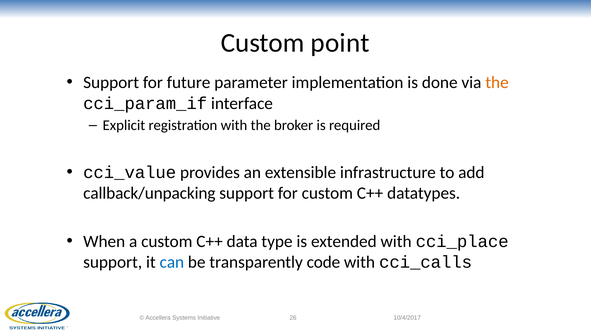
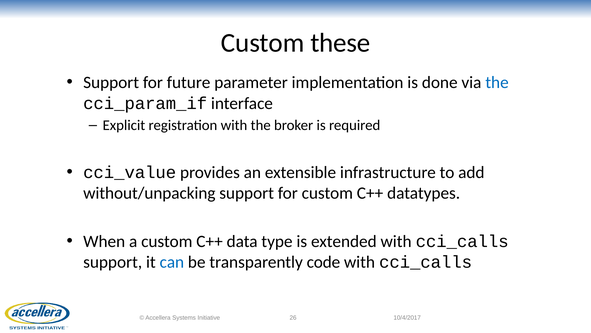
point: point -> these (340, 43)
the colour: orange -> blue (497, 82)
callback/unpacking: callback/unpacking -> without/unpacking (149, 193)
extended with cci_place: cci_place -> cci_calls (462, 241)
